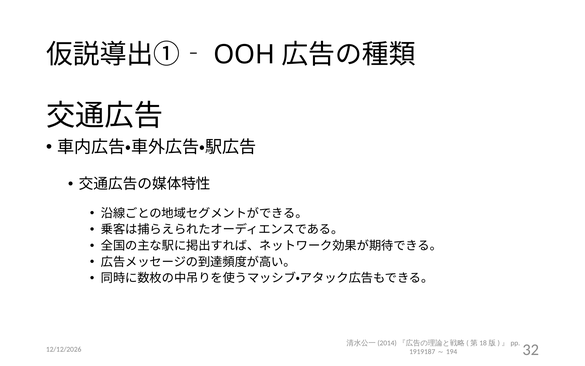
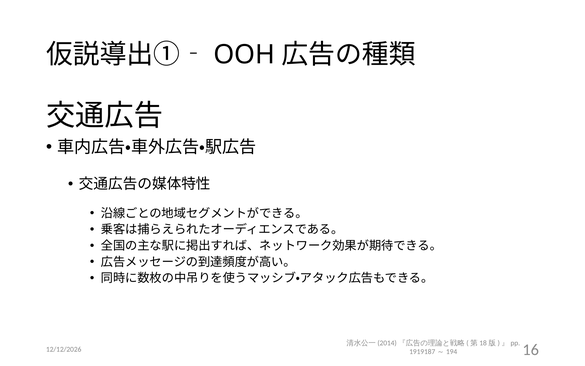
32: 32 -> 16 (531, 350)
